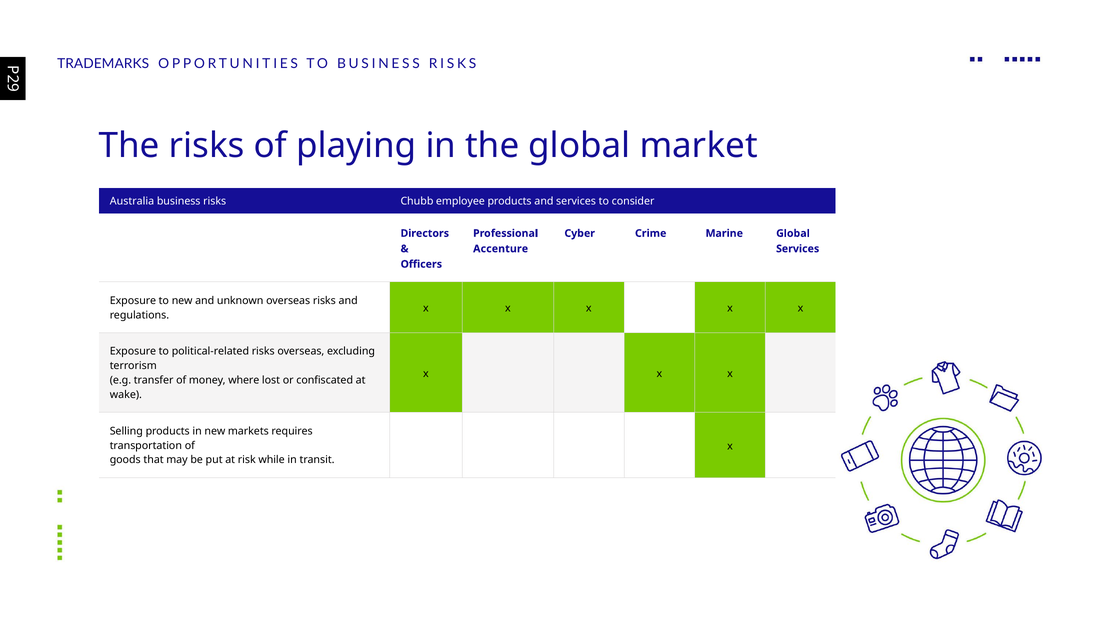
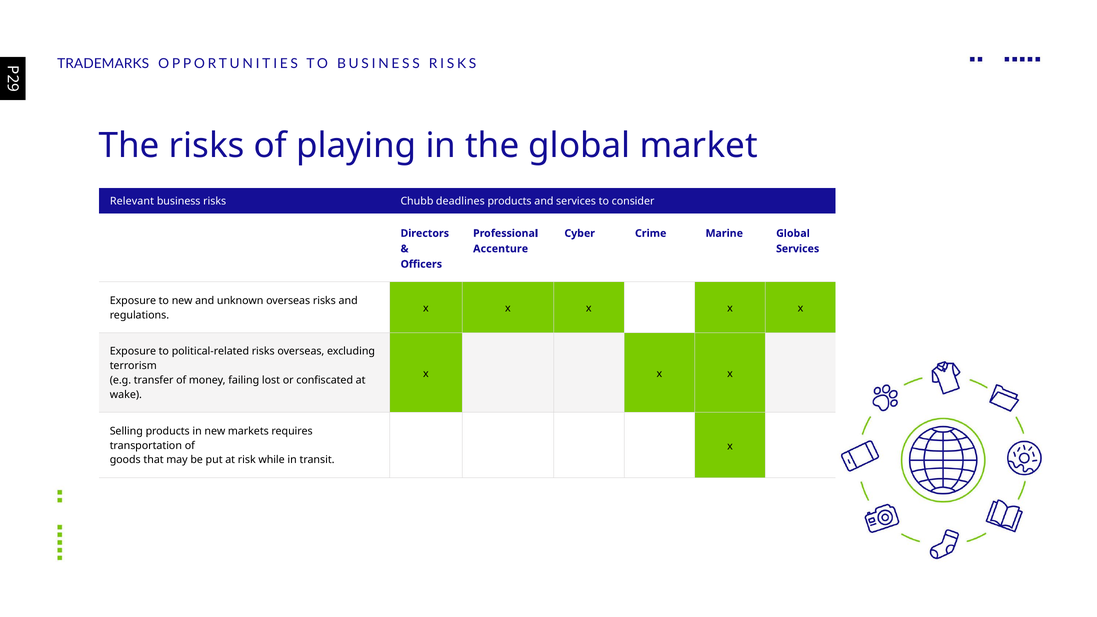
Australia: Australia -> Relevant (132, 201)
employee: employee -> deadlines (460, 201)
where: where -> failing (244, 380)
